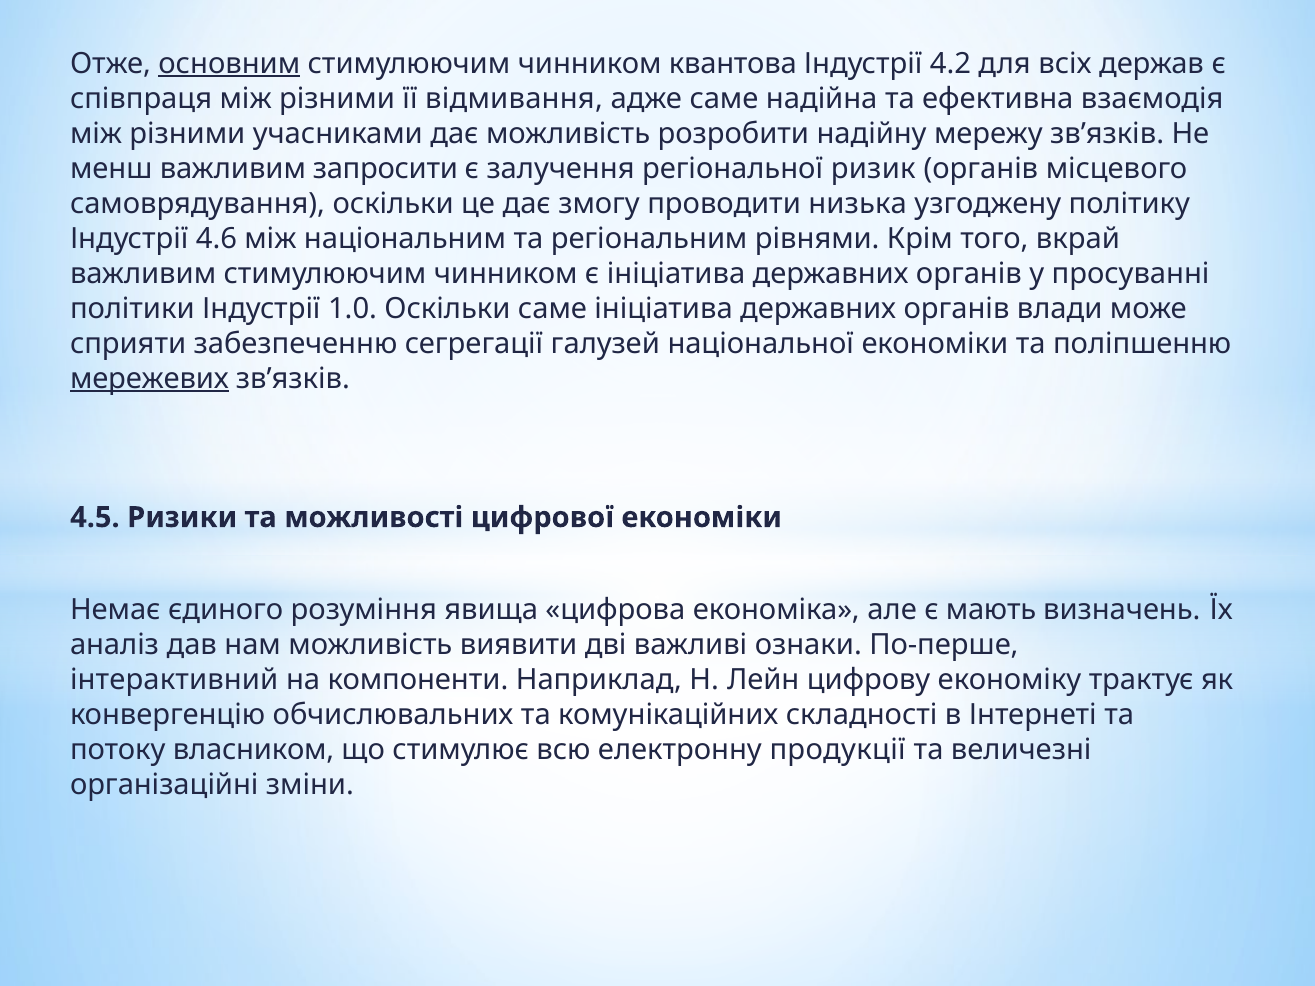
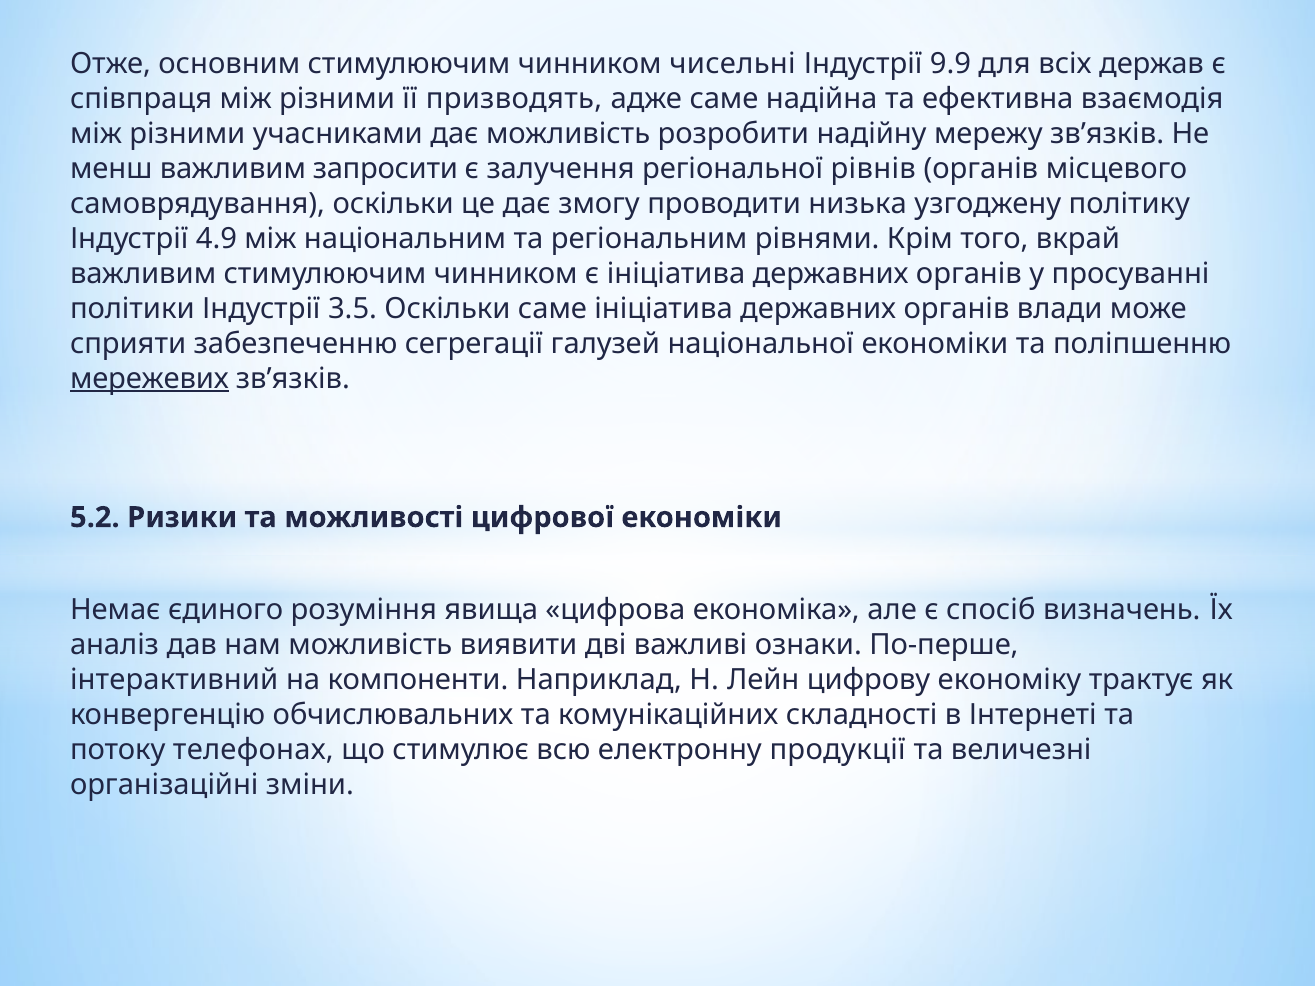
основним underline: present -> none (229, 64)
квантова: квантова -> чисельні (733, 64)
4.2: 4.2 -> 9.9 (950, 64)
відмивання: відмивання -> призводять (514, 99)
ризик: ризик -> рівнів (873, 169)
4.6: 4.6 -> 4.9 (216, 239)
1.0: 1.0 -> 3.5 (353, 309)
4.5: 4.5 -> 5.2 (95, 518)
мають: мають -> спосіб (991, 610)
власником: власником -> телефонах (253, 750)
